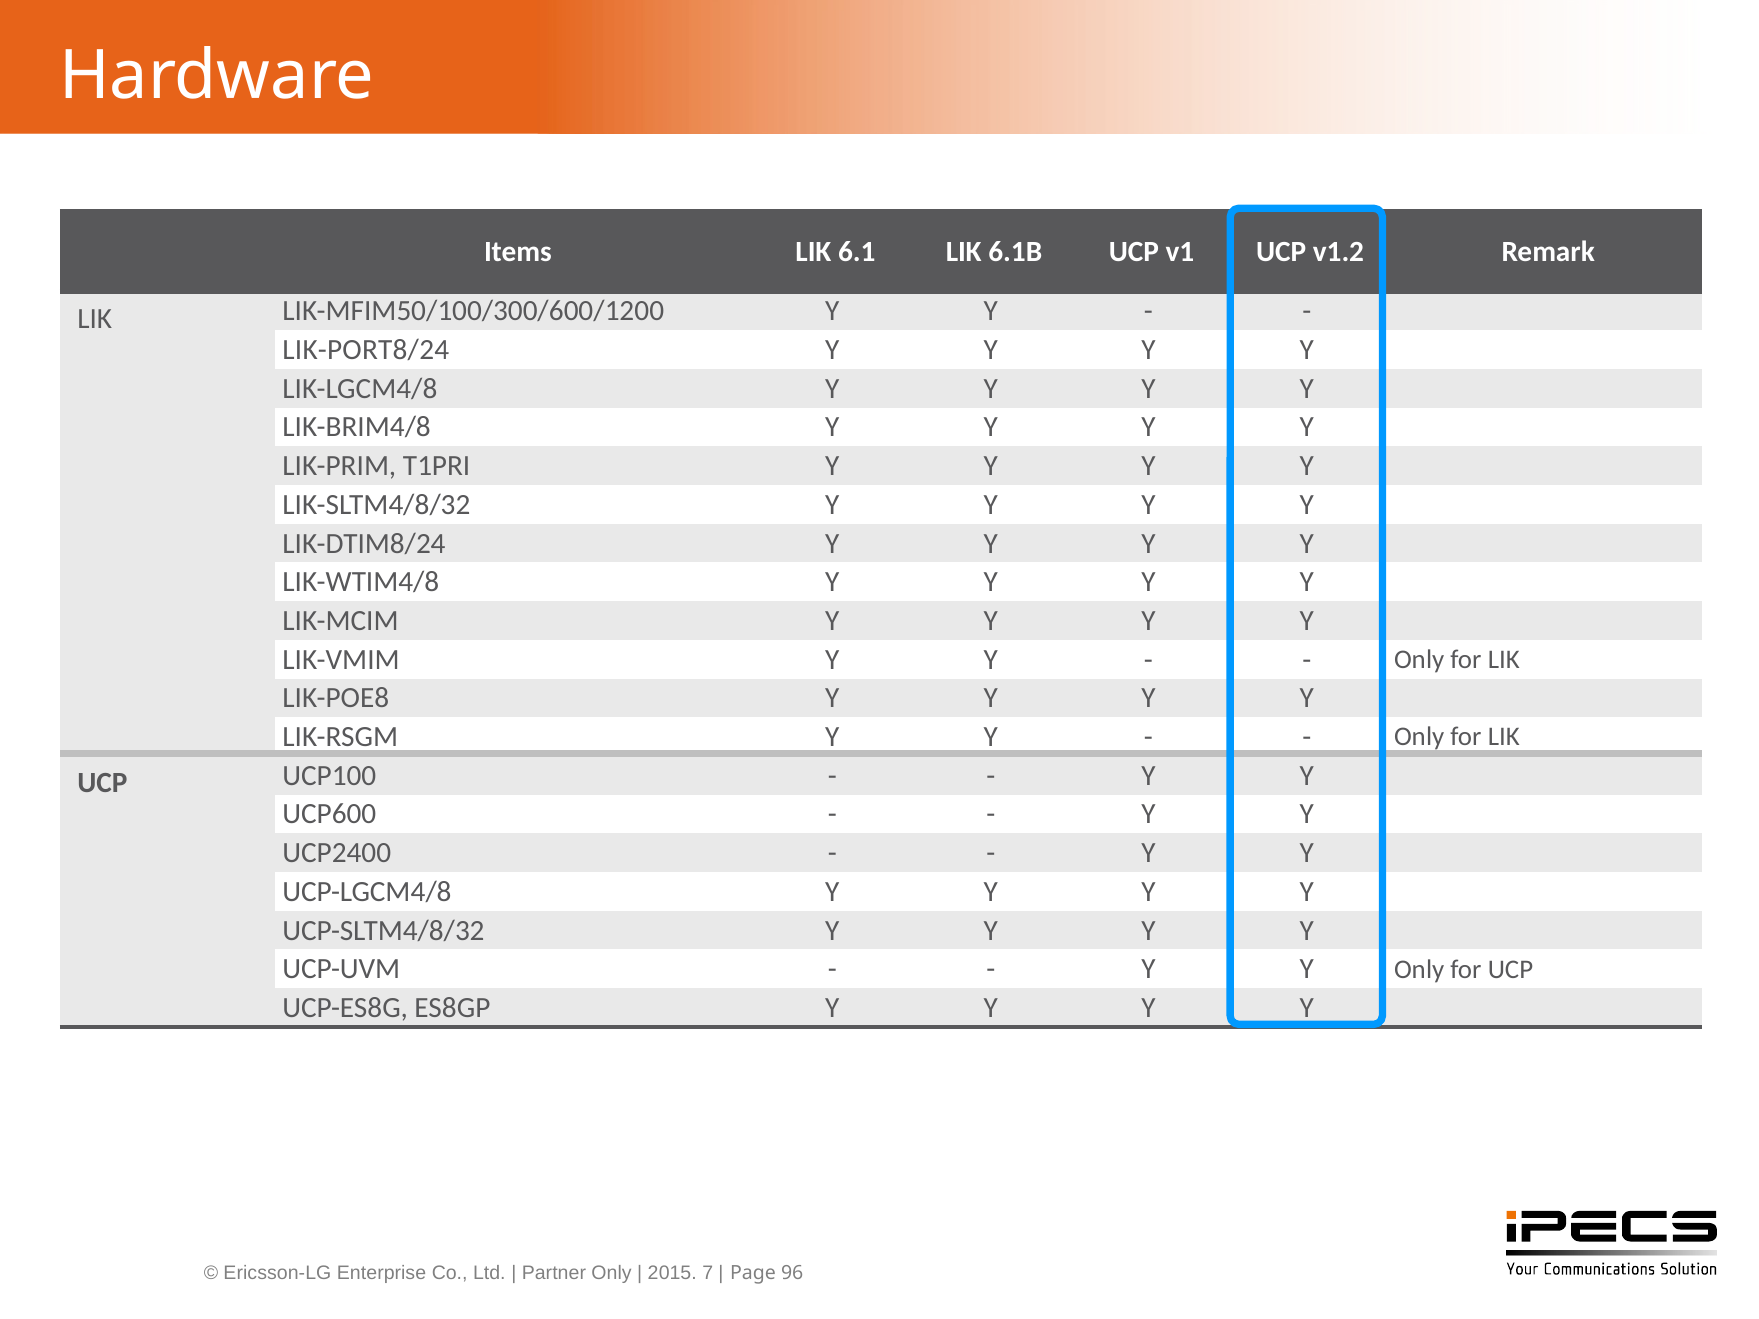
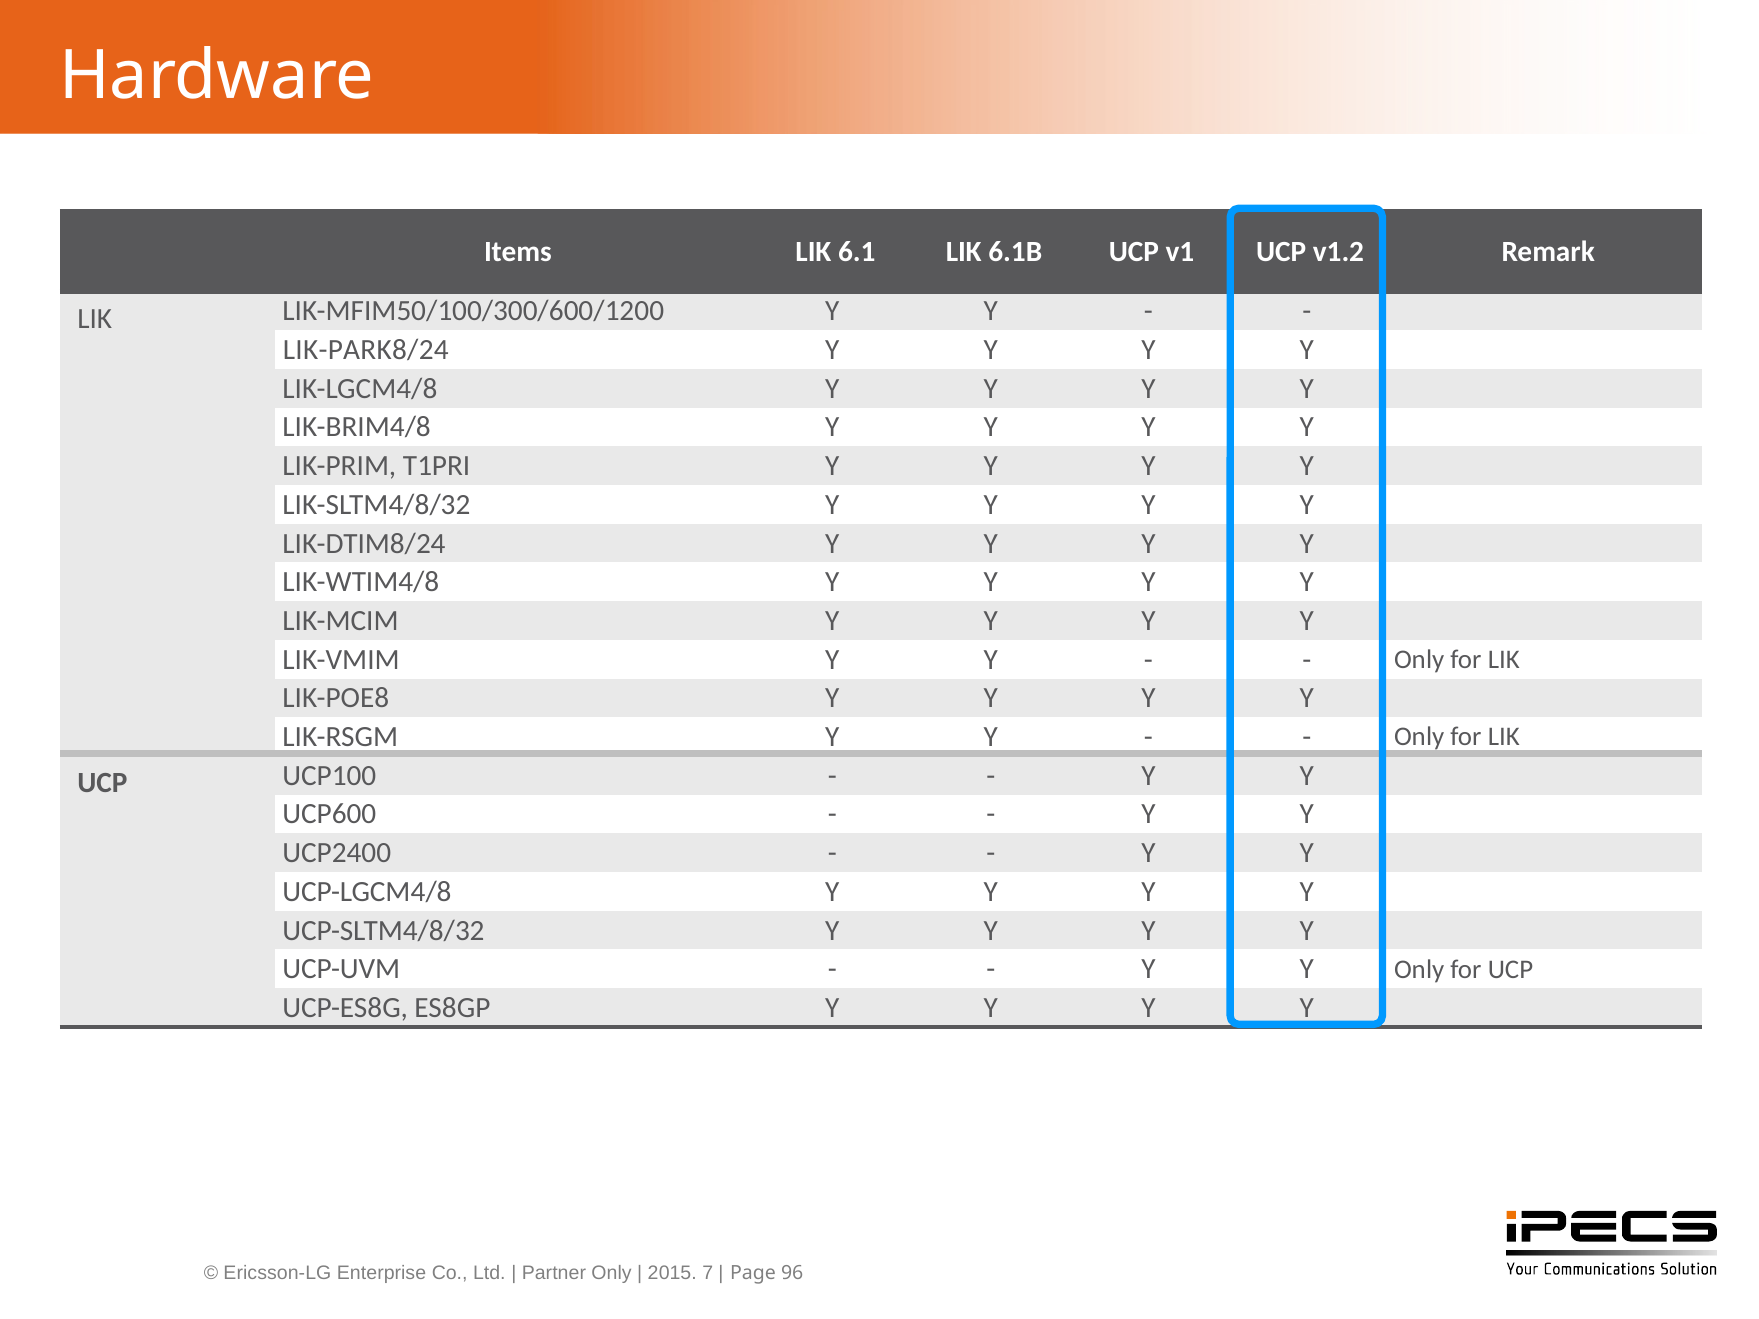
LIK-PORT8/24: LIK-PORT8/24 -> LIK-PARK8/24 (366, 350)
